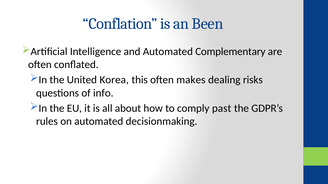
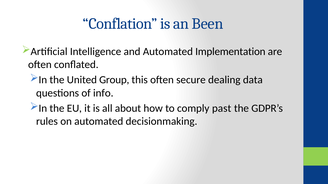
Complementary: Complementary -> Implementation (230, 52)
Korea: Korea -> Group (114, 80)
makes: makes -> secure (191, 80)
risks: risks -> data (253, 80)
